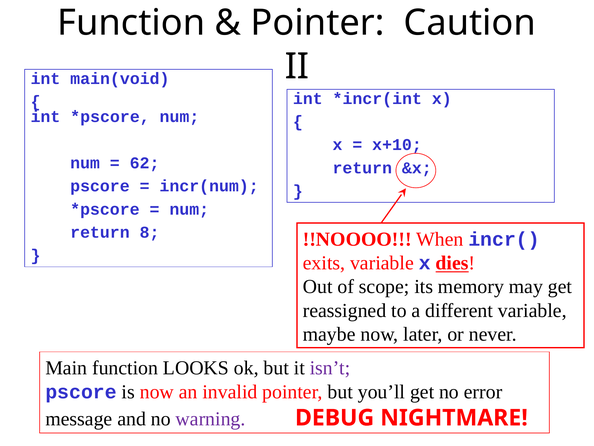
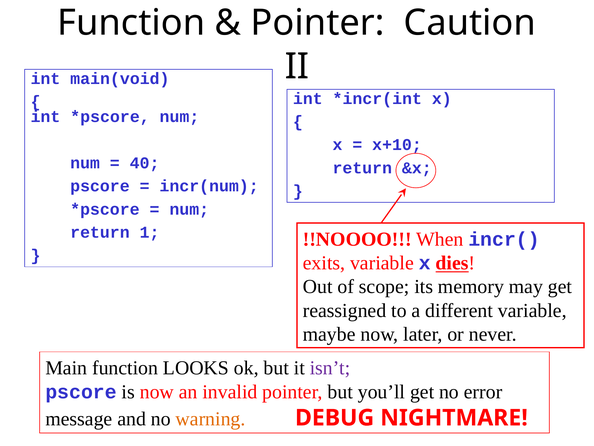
62: 62 -> 40 (145, 163)
8: 8 -> 1 (150, 232)
warning colour: purple -> orange (211, 418)
